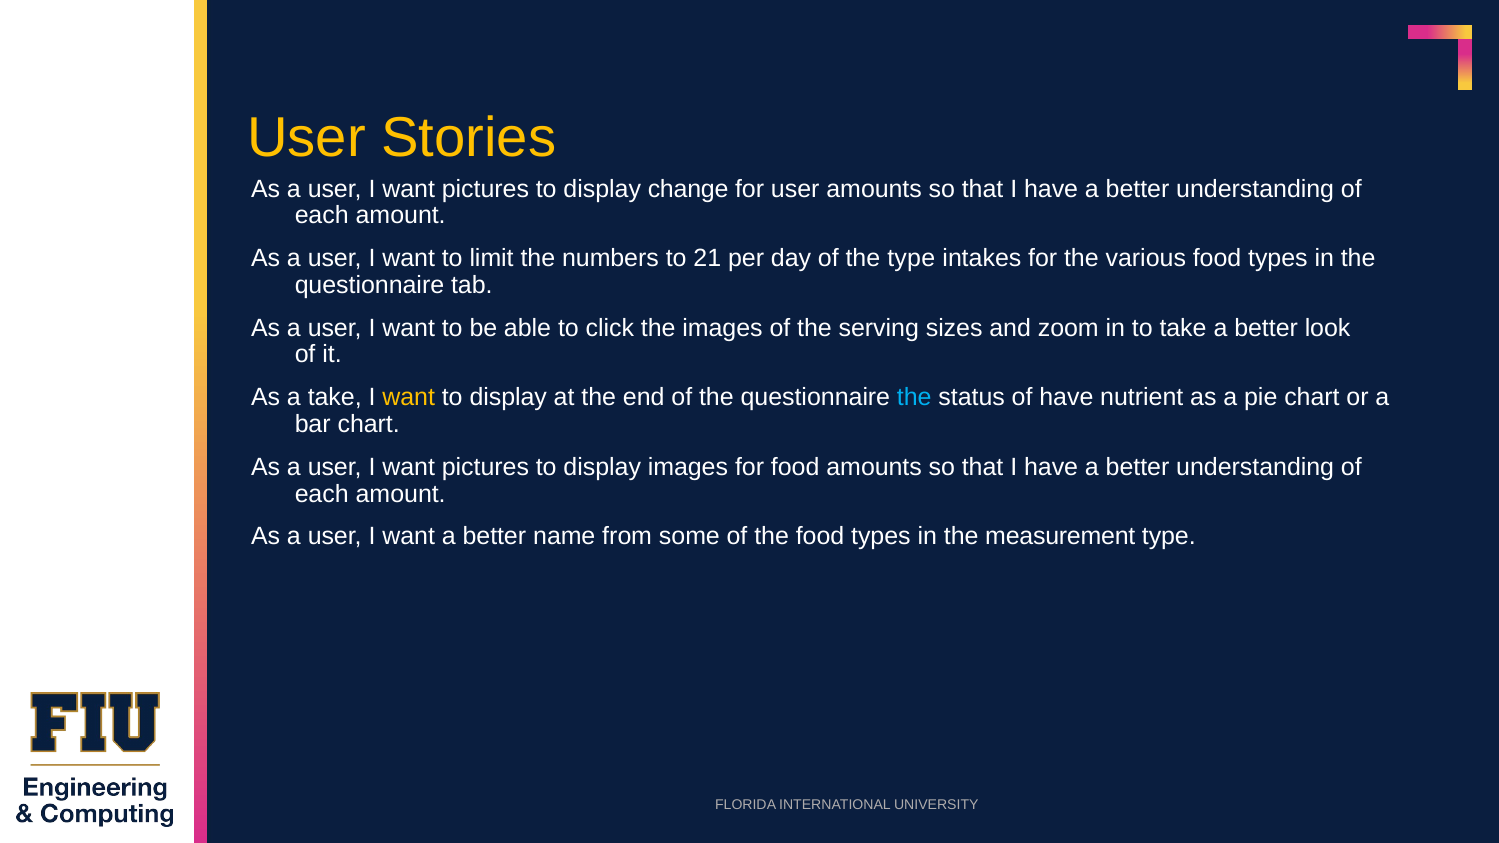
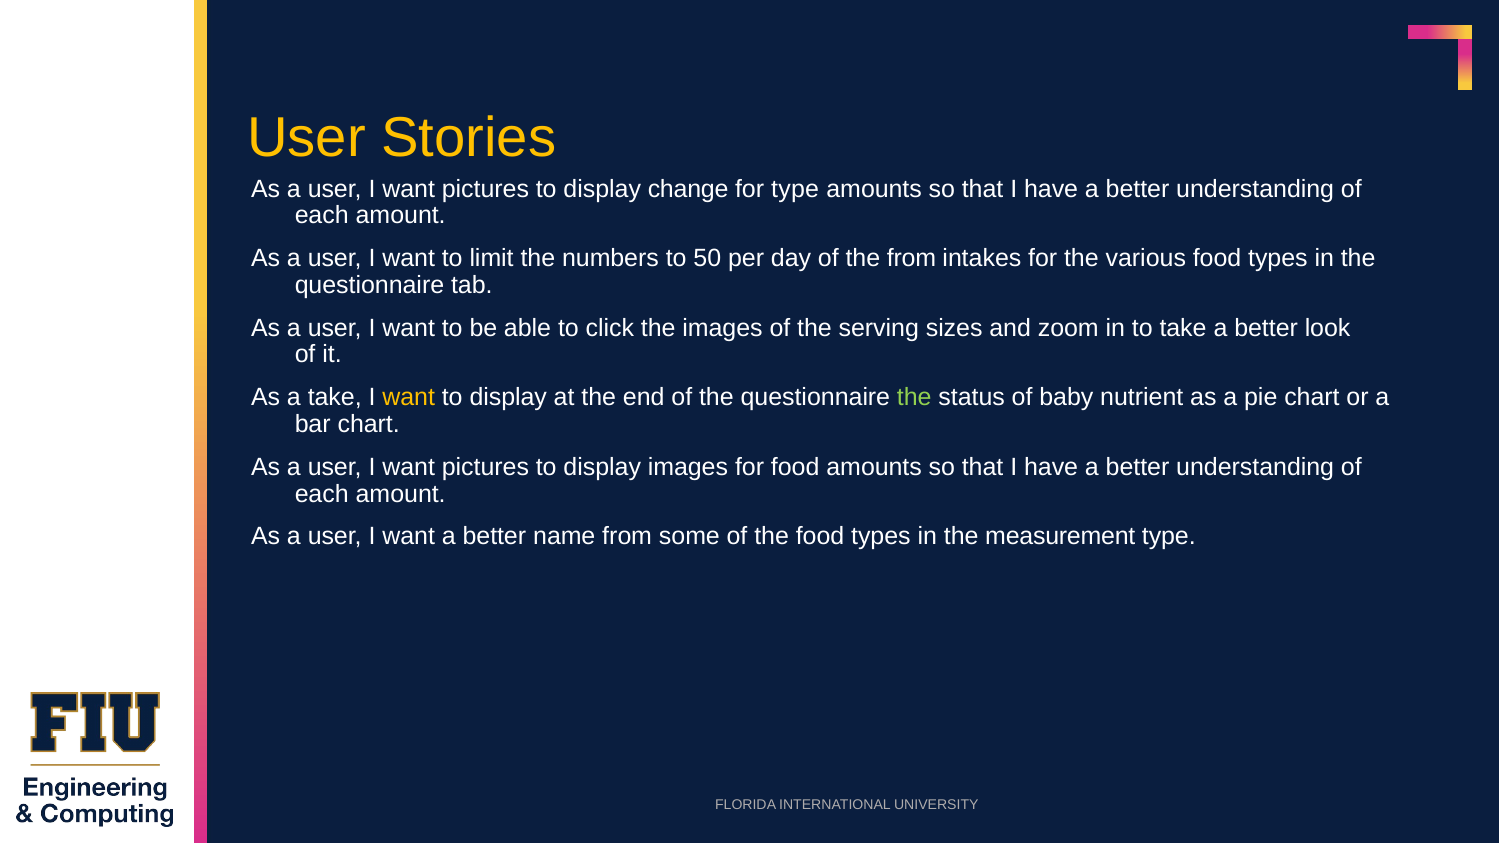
for user: user -> type (795, 189)
21: 21 -> 50 (707, 258)
the type: type -> from (911, 258)
the colour: light blue -> light green (914, 397)
of have: have -> baby (1066, 397)
